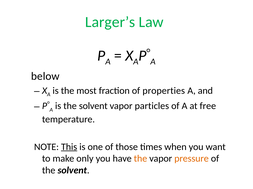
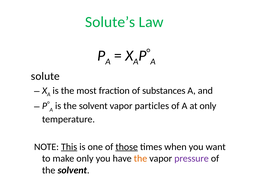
Larger’s: Larger’s -> Solute’s (110, 22)
below: below -> solute (45, 76)
properties: properties -> substances (164, 91)
at free: free -> only (208, 106)
those underline: none -> present (127, 147)
pressure colour: orange -> purple (192, 159)
